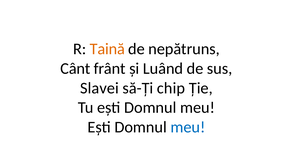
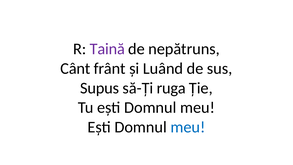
Taină colour: orange -> purple (107, 49)
Slavei: Slavei -> Supus (100, 88)
chip: chip -> ruga (171, 88)
